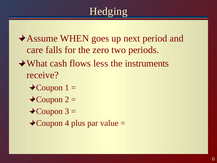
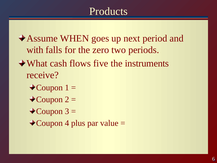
Hedging: Hedging -> Products (108, 11)
care: care -> with (35, 50)
less: less -> five (101, 63)
